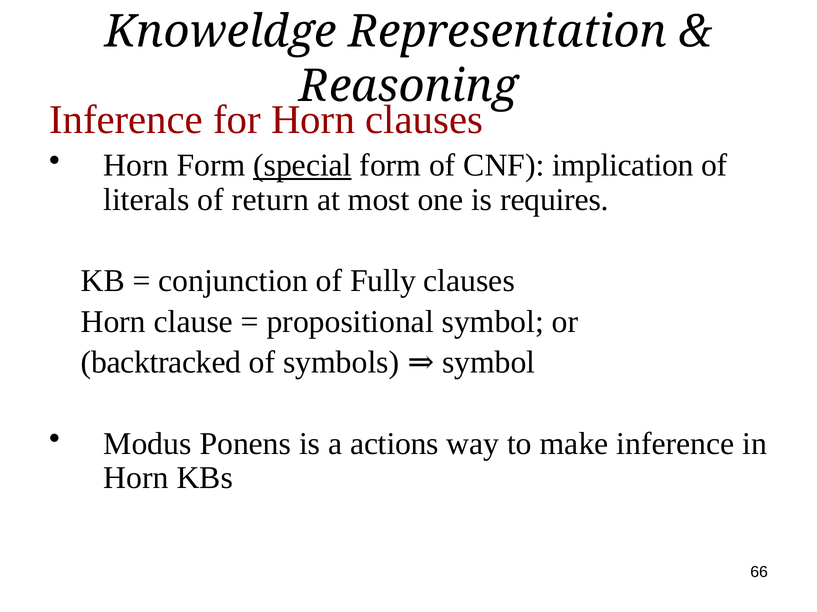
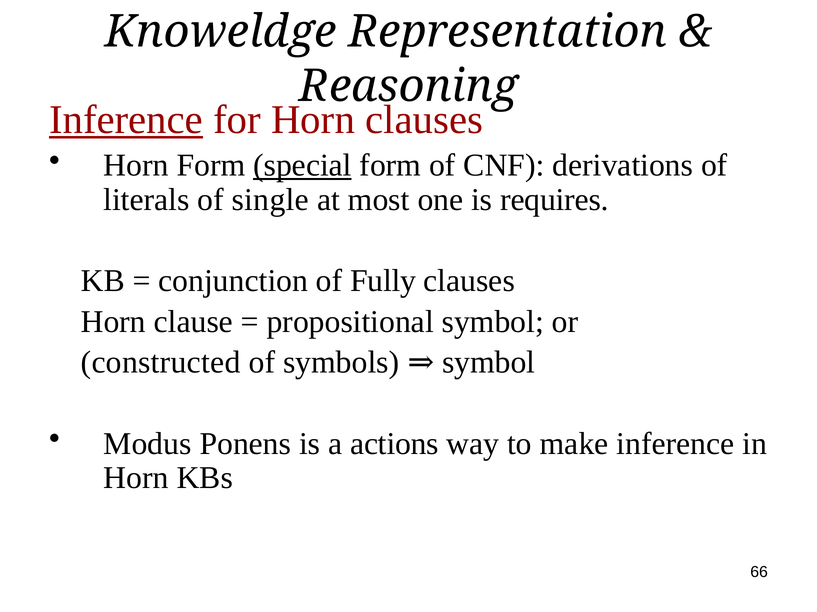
Inference underline: none -> present (126, 120)
implication: implication -> derivations (623, 166)
return: return -> single (270, 200)
backtracked: backtracked -> constructed (161, 363)
